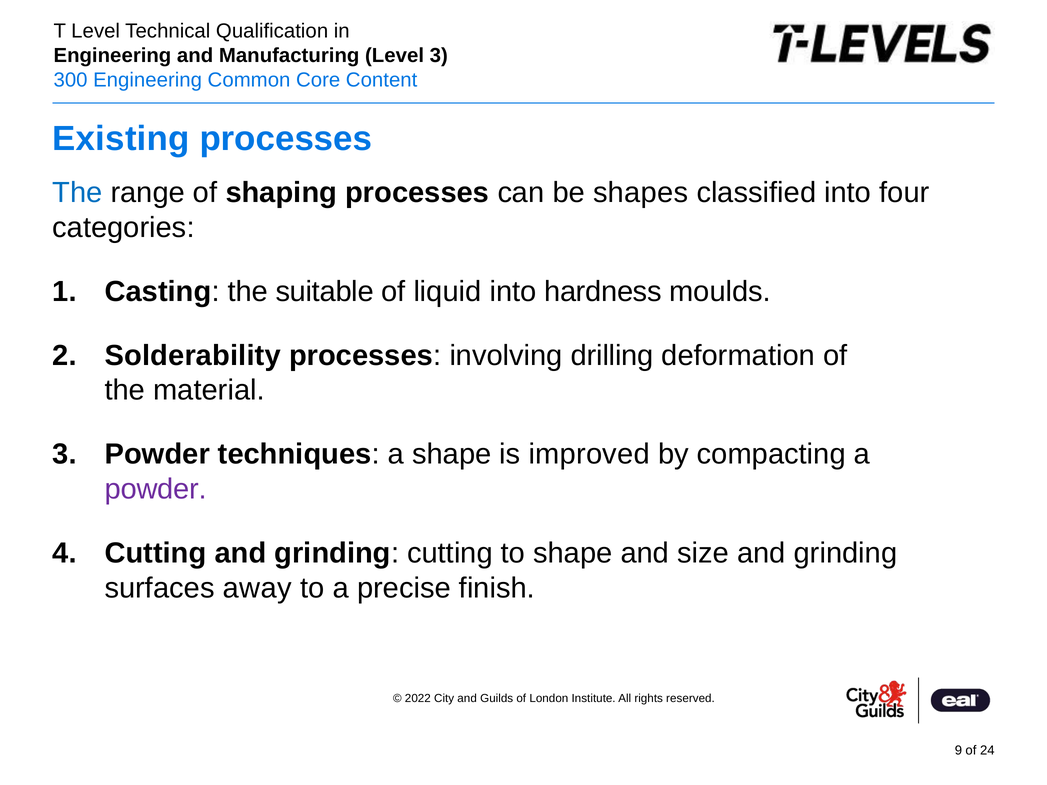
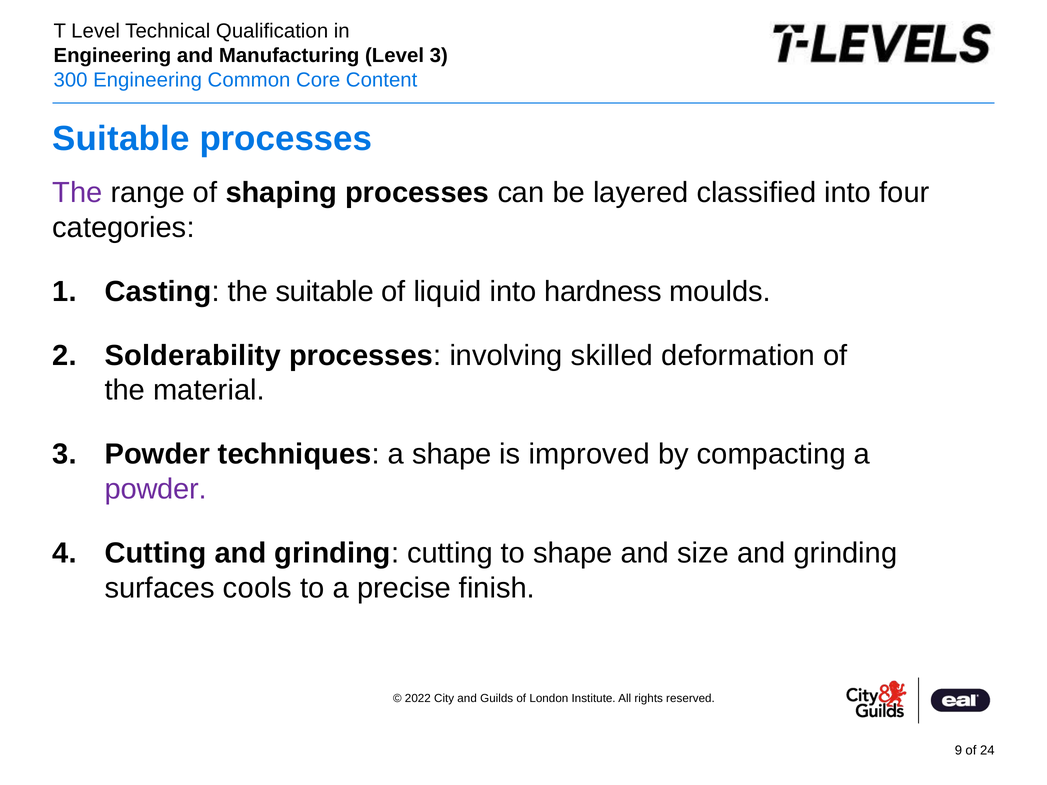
Existing: Existing -> Suitable (121, 139)
The colour: blue -> purple (77, 193)
shapes: shapes -> layered (641, 193)
drilling: drilling -> skilled (612, 356)
away: away -> cools (257, 588)
